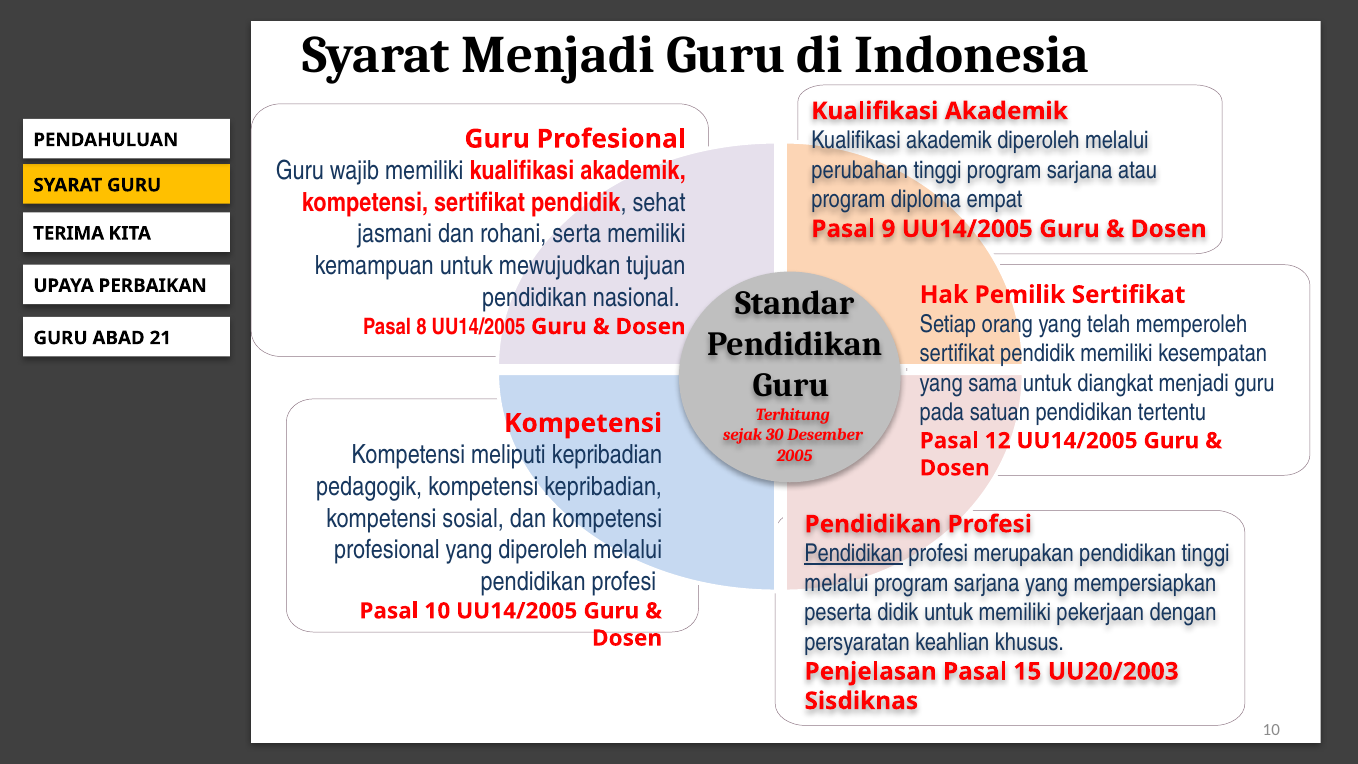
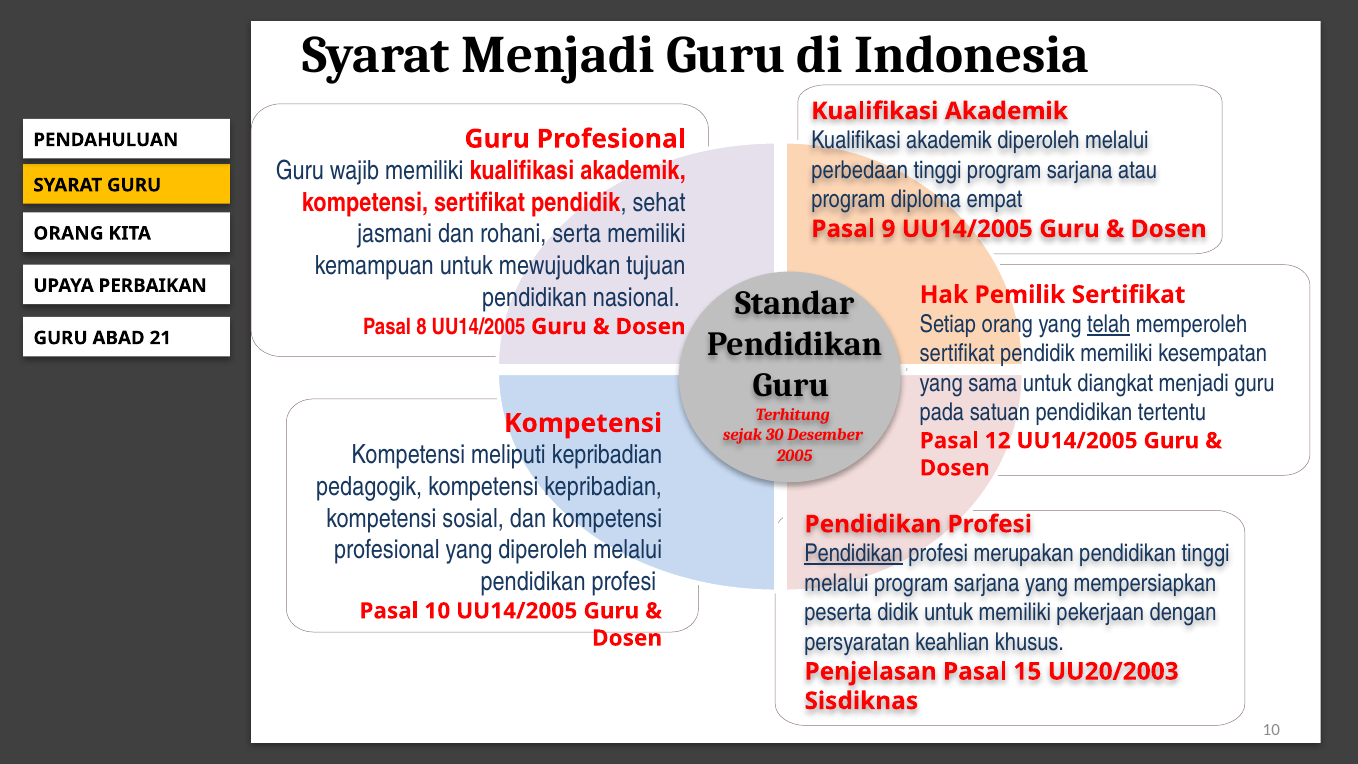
perubahan: perubahan -> perbedaan (860, 170)
TERIMA: TERIMA -> ORANG (68, 233)
telah underline: none -> present (1109, 324)
